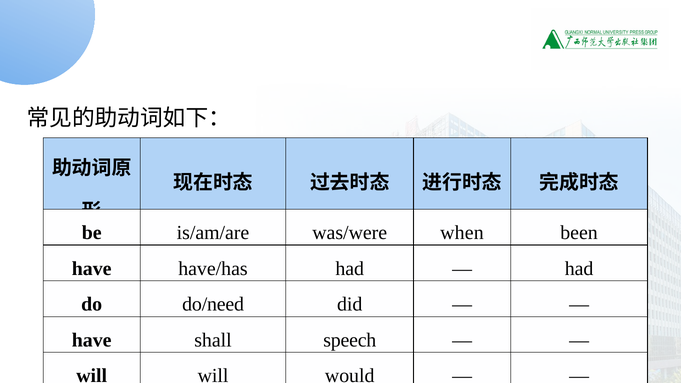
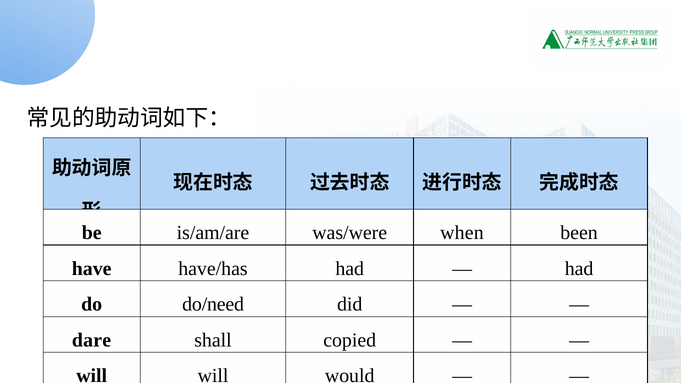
have: have -> dare (92, 340)
speech: speech -> copied (350, 340)
